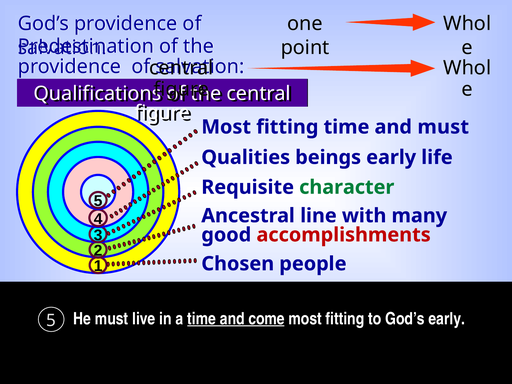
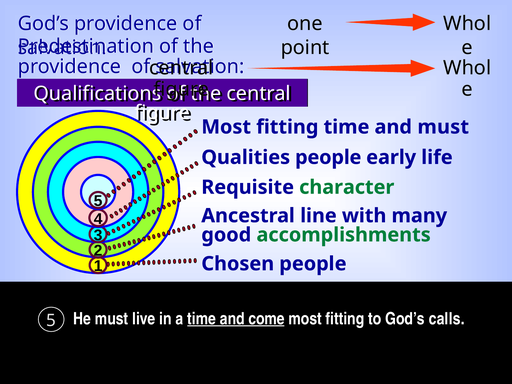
Qualities beings: beings -> people (328, 157)
accomplishments colour: red -> green (344, 235)
God’s early: early -> calls (447, 319)
